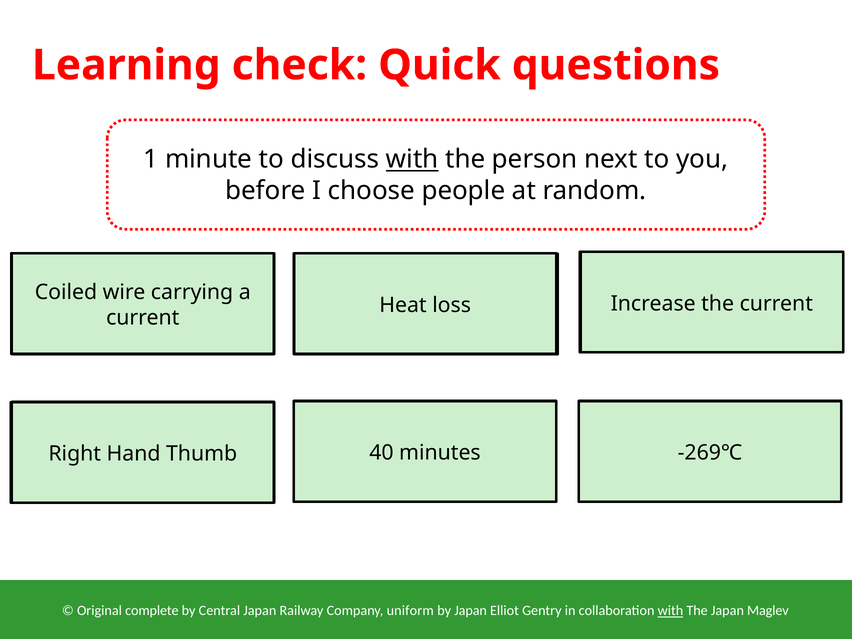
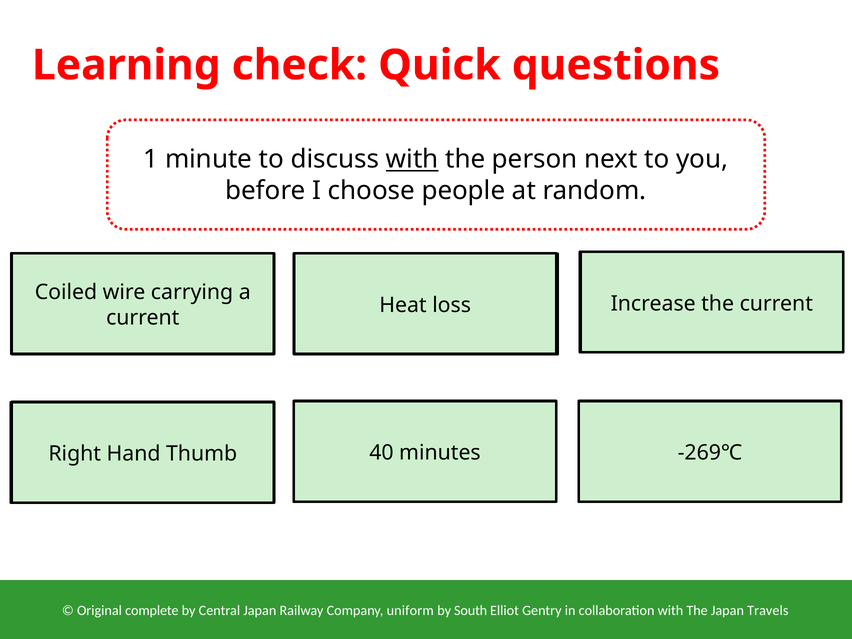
by Japan: Japan -> South (471, 611)
with underline: present -> none (670, 611)
Japan Maglev: Maglev -> Travels (768, 611)
